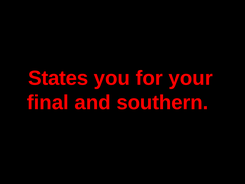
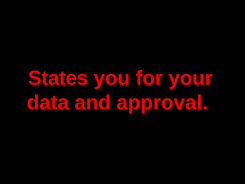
final: final -> data (48, 102)
southern: southern -> approval (162, 102)
